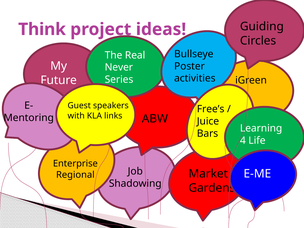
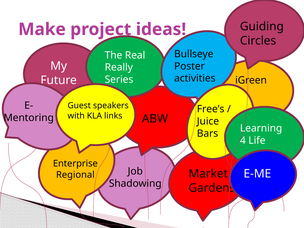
Think: Think -> Make (42, 29)
Never: Never -> Really (119, 67)
